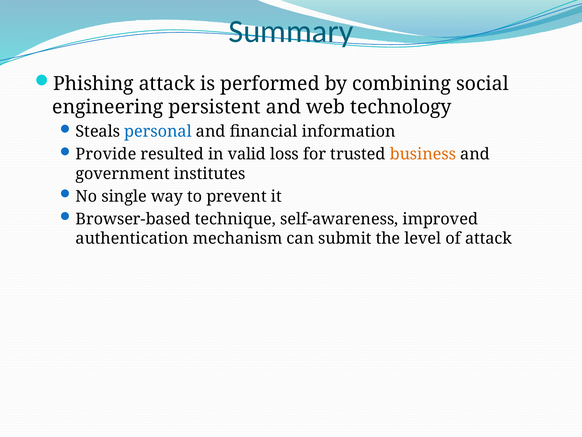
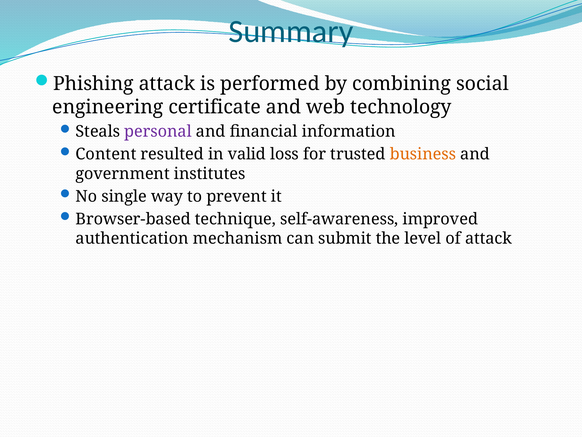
persistent: persistent -> certificate (215, 107)
personal colour: blue -> purple (158, 131)
Provide: Provide -> Content (106, 154)
